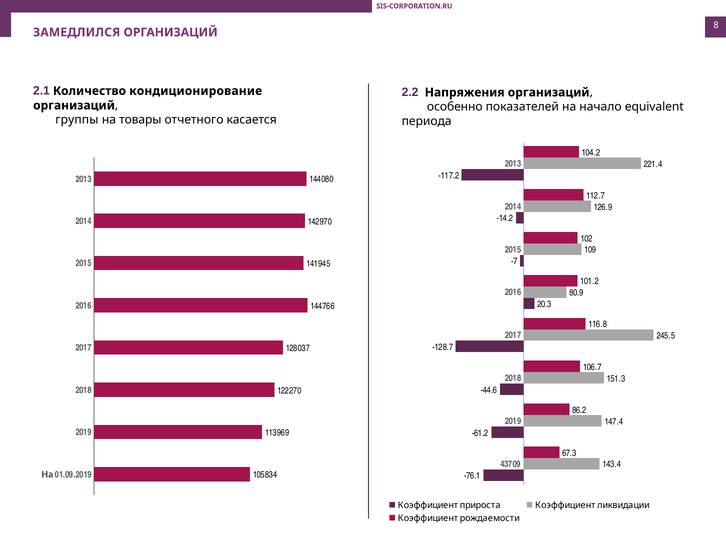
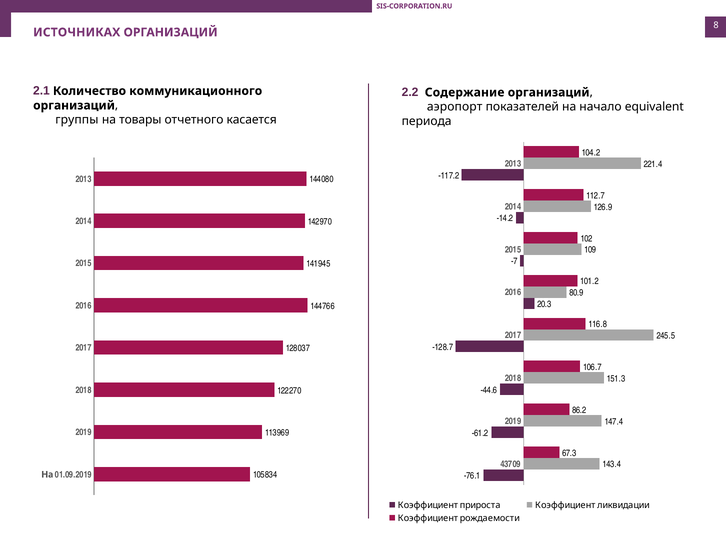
ЗАМЕДЛИЛСЯ: ЗАМЕДЛИЛСЯ -> ИСТОЧНИКАХ (77, 32)
кондиционирование: кондиционирование -> коммуникационного (196, 91)
Напряжения: Напряжения -> Содержание (465, 92)
особенно: особенно -> аэропорт (455, 107)
